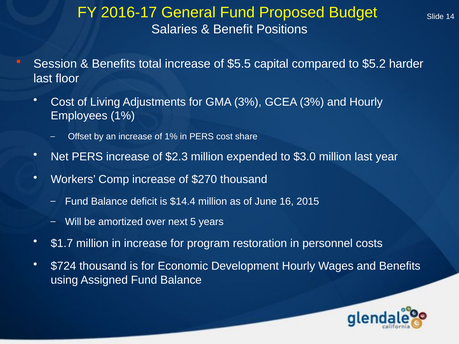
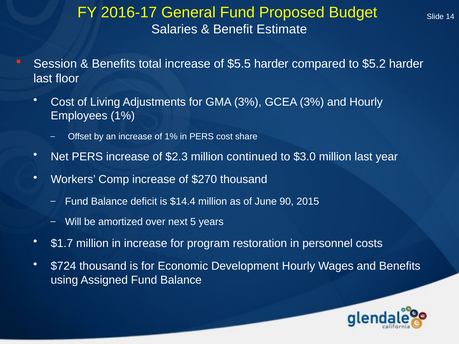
Positions: Positions -> Estimate (282, 29)
$5.5 capital: capital -> harder (271, 64)
expended: expended -> continued (252, 157)
16: 16 -> 90 (287, 202)
